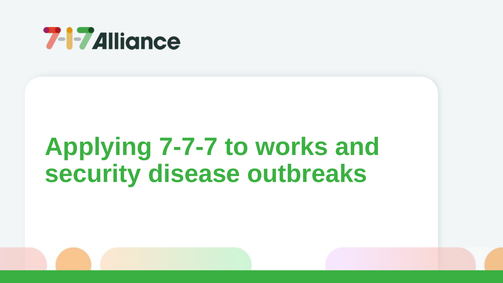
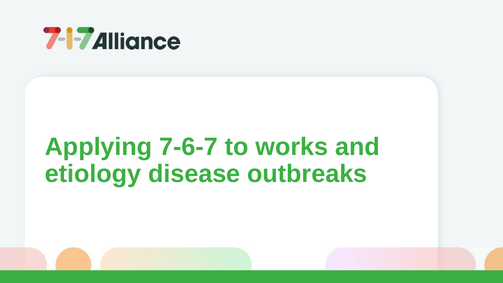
7-7-7: 7-7-7 -> 7-6-7 (189, 147)
security: security -> etiology (93, 174)
